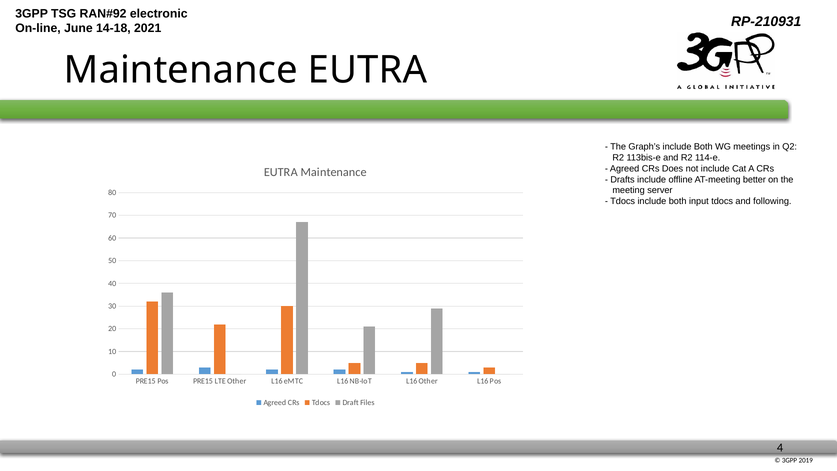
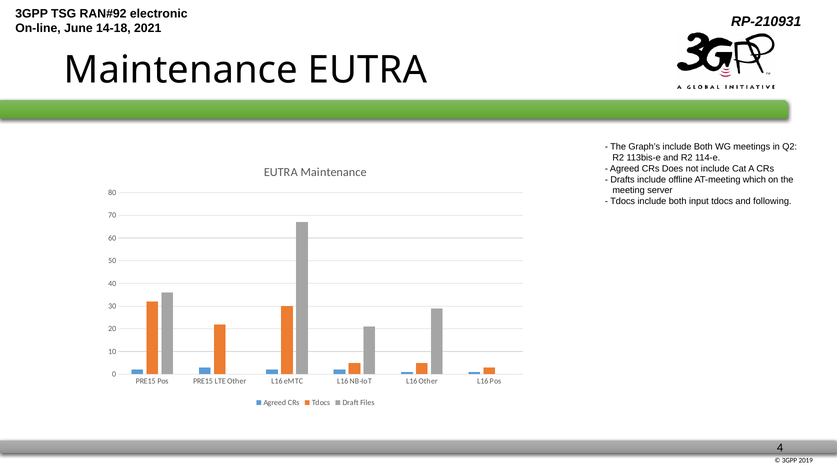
better: better -> which (754, 179)
